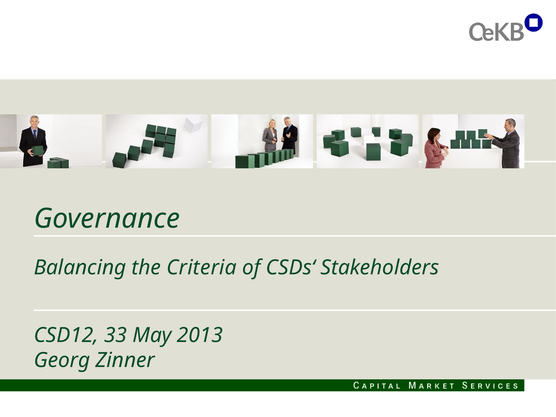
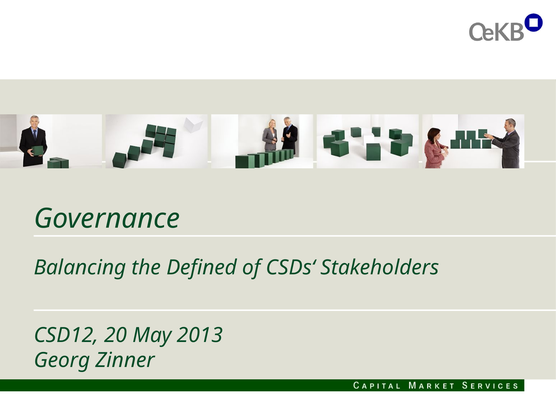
Criteria: Criteria -> Defined (202, 268)
33: 33 -> 20 (116, 335)
